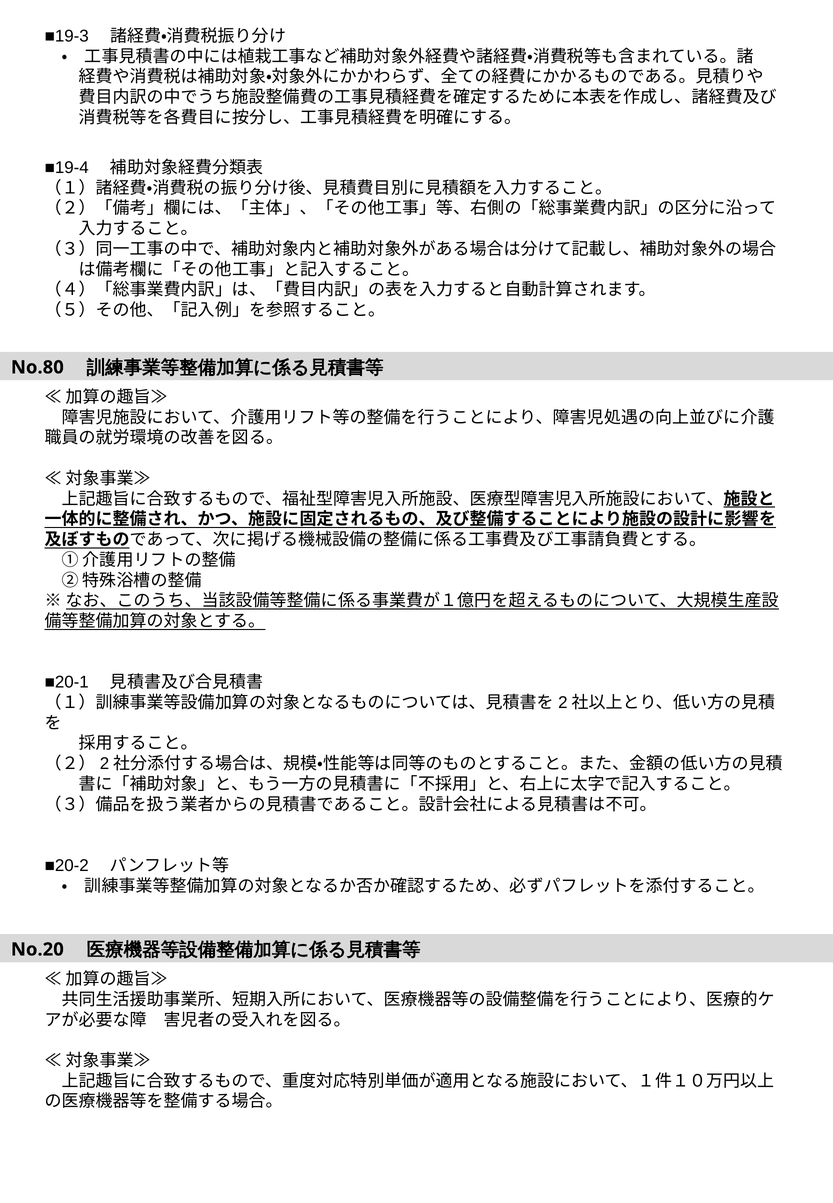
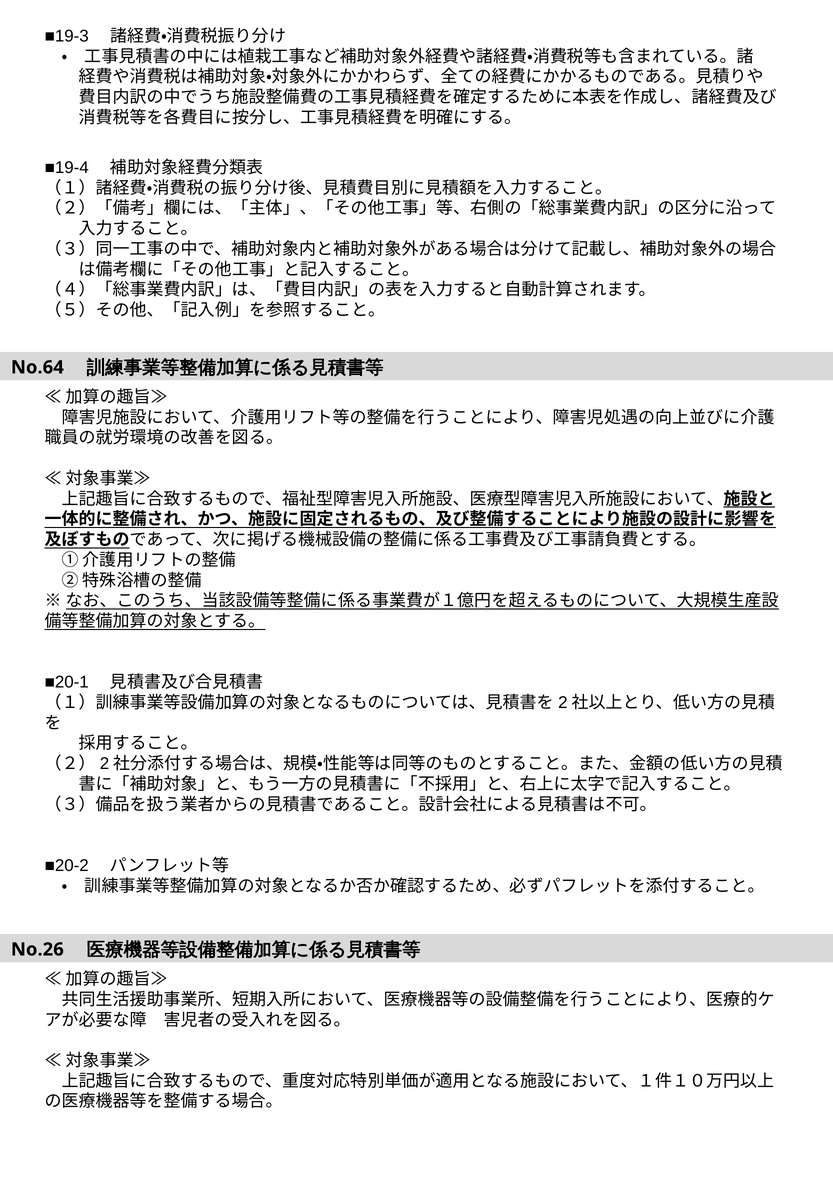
No.80: No.80 -> No.64 (37, 367)
No.20: No.20 -> No.26 (37, 950)
